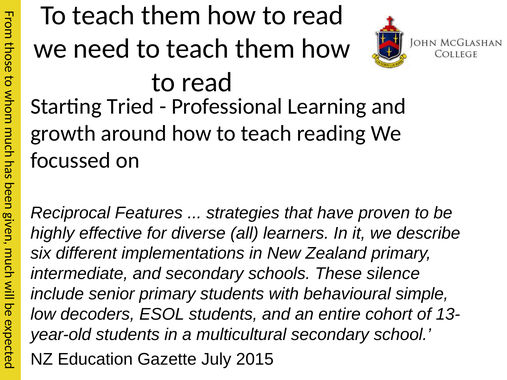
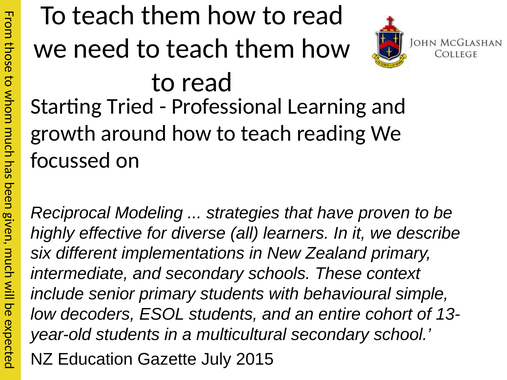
Features: Features -> Modeling (149, 213)
silence: silence -> context (393, 274)
